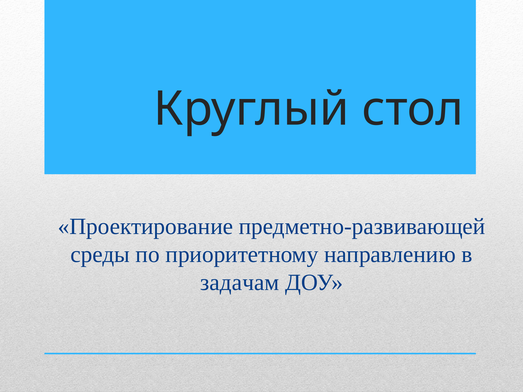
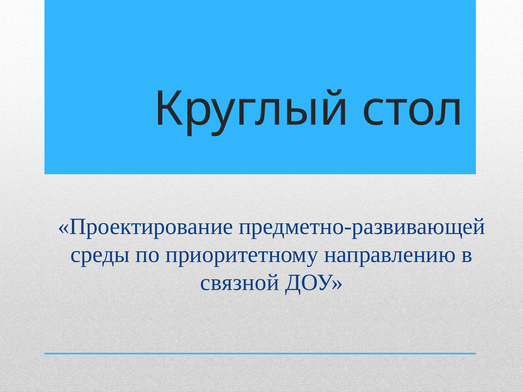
задачам: задачам -> связной (240, 283)
